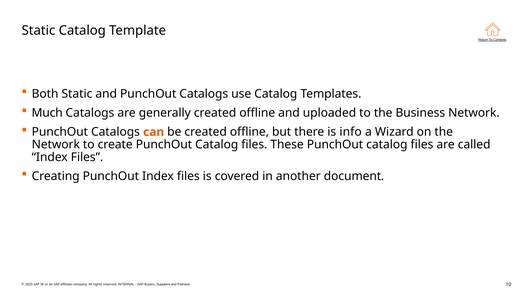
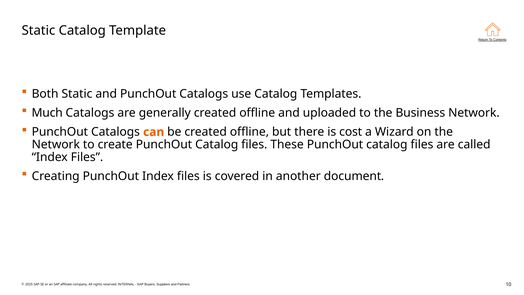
info: info -> cost (351, 132)
